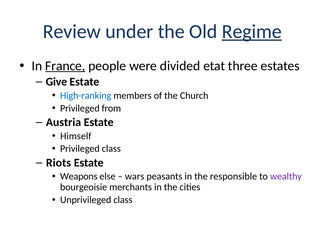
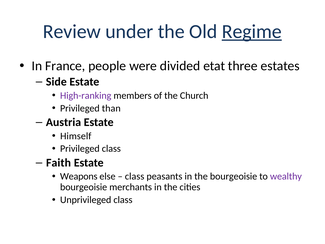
France underline: present -> none (65, 66)
Give: Give -> Side (56, 82)
High-ranking colour: blue -> purple (86, 95)
from: from -> than (111, 108)
Riots: Riots -> Faith (58, 163)
wars: wars -> class (135, 176)
the responsible: responsible -> bourgeoisie (234, 176)
